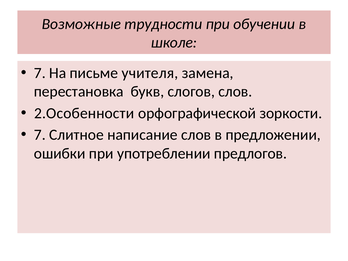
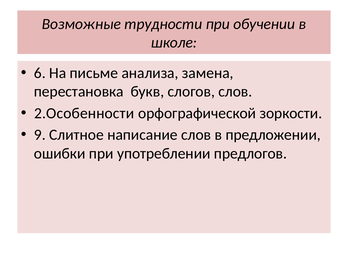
7: 7 -> 6 (40, 73)
учителя: учителя -> анализа (150, 73)
7: 7 -> 9 (40, 135)
